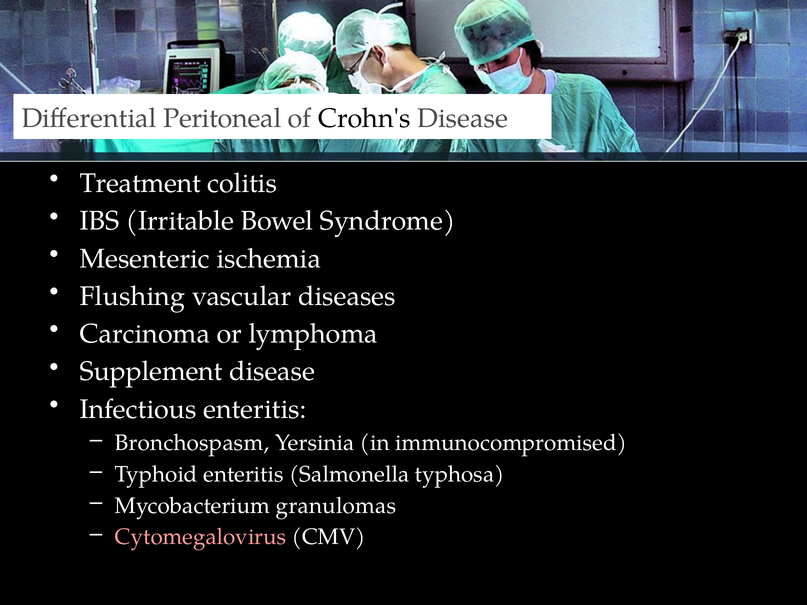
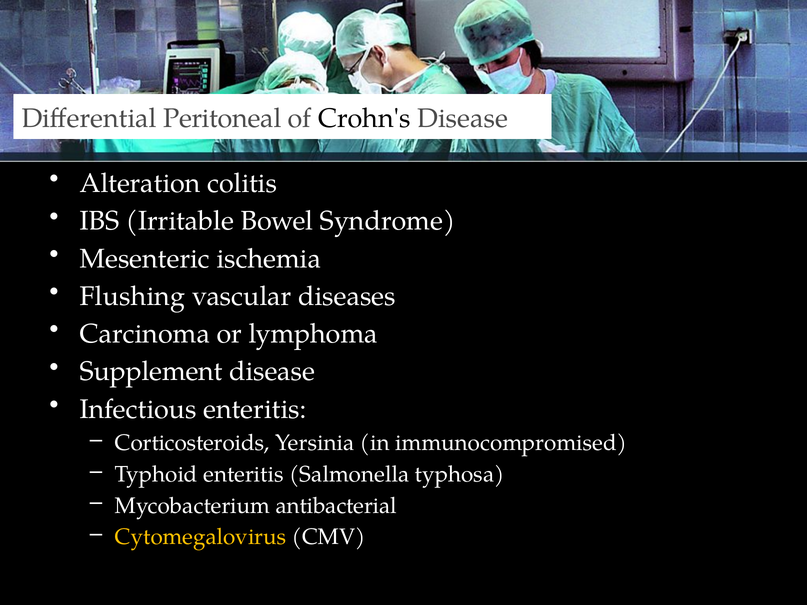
Treatment: Treatment -> Alteration (140, 183)
Bronchospasm: Bronchospasm -> Corticosteroids (192, 443)
granulomas: granulomas -> antibacterial (336, 506)
Cytomegalovirus colour: pink -> yellow (201, 537)
